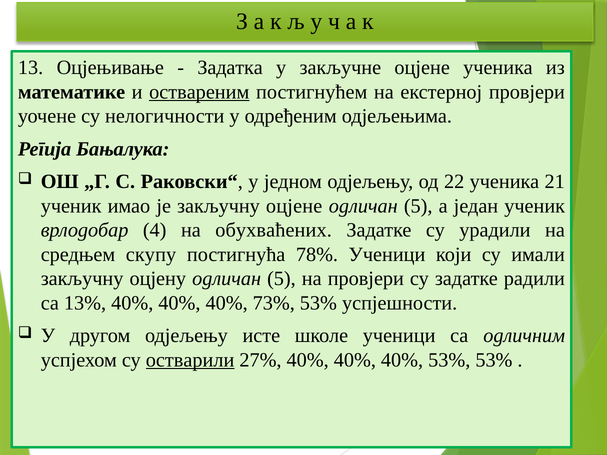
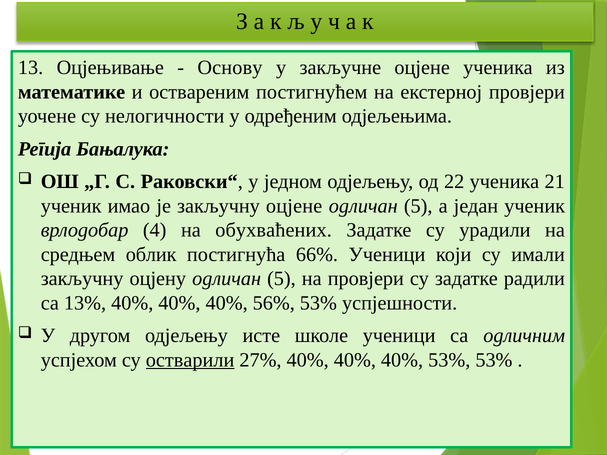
Задатка: Задатка -> Основу (230, 68)
оствареним underline: present -> none (199, 92)
скупу: скупу -> облик (151, 255)
78%: 78% -> 66% (317, 255)
73%: 73% -> 56% (274, 303)
